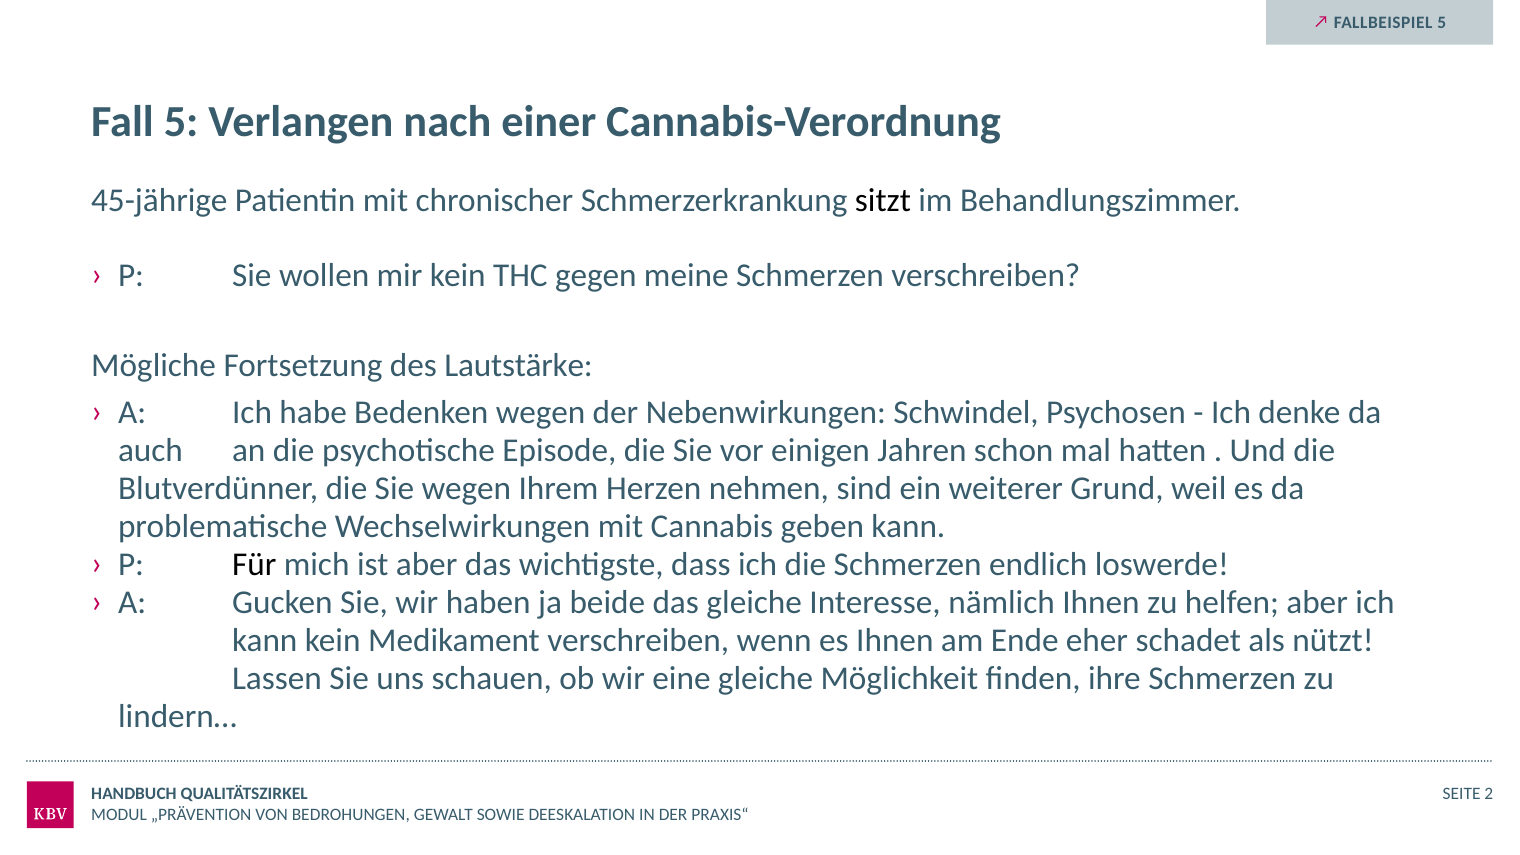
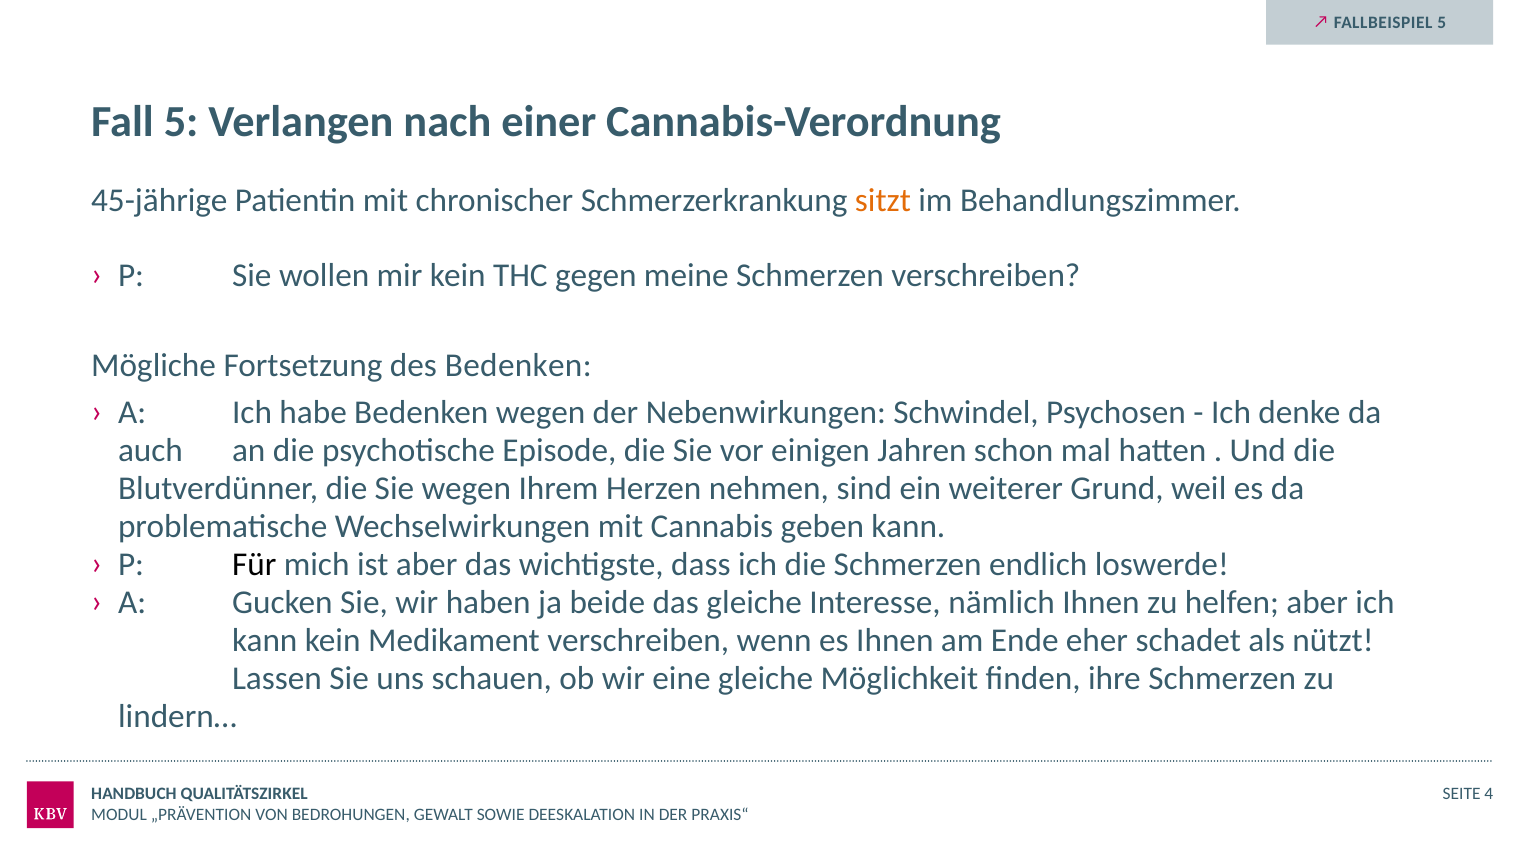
sitzt colour: black -> orange (883, 200)
des Lautstärke: Lautstärke -> Bedenken (518, 365)
2: 2 -> 4 (1489, 794)
